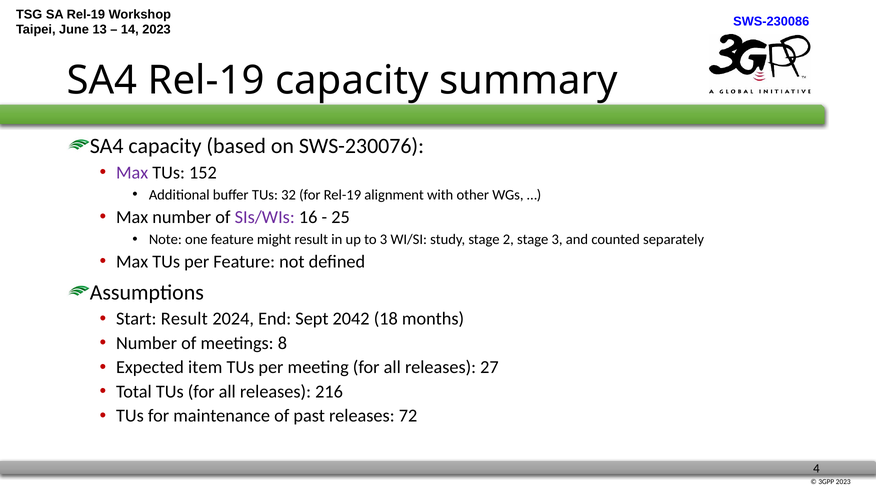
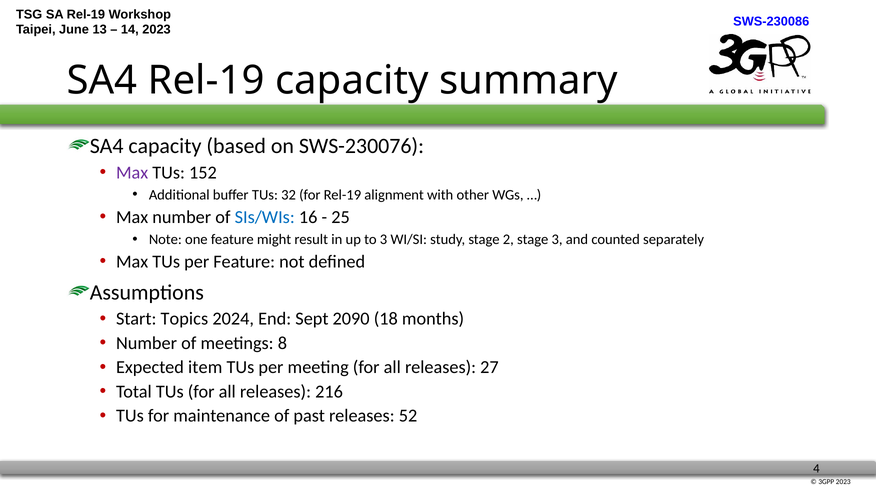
SIs/WIs colour: purple -> blue (265, 217)
Start Result: Result -> Topics (184, 319)
2042: 2042 -> 2090 (351, 319)
72: 72 -> 52 (408, 416)
